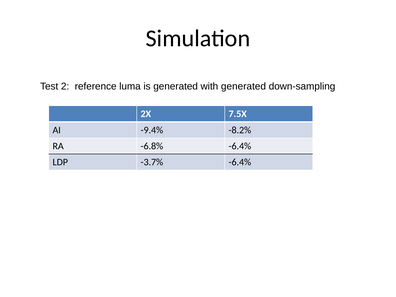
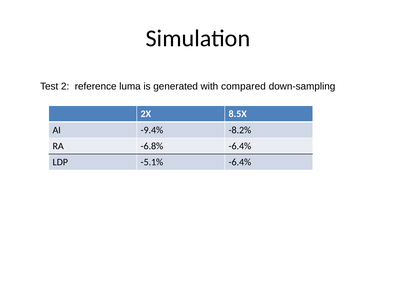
with generated: generated -> compared (243, 86)
7.5X: 7.5X -> 8.5X (238, 114)
-3.7%: -3.7% -> -5.1% (152, 162)
